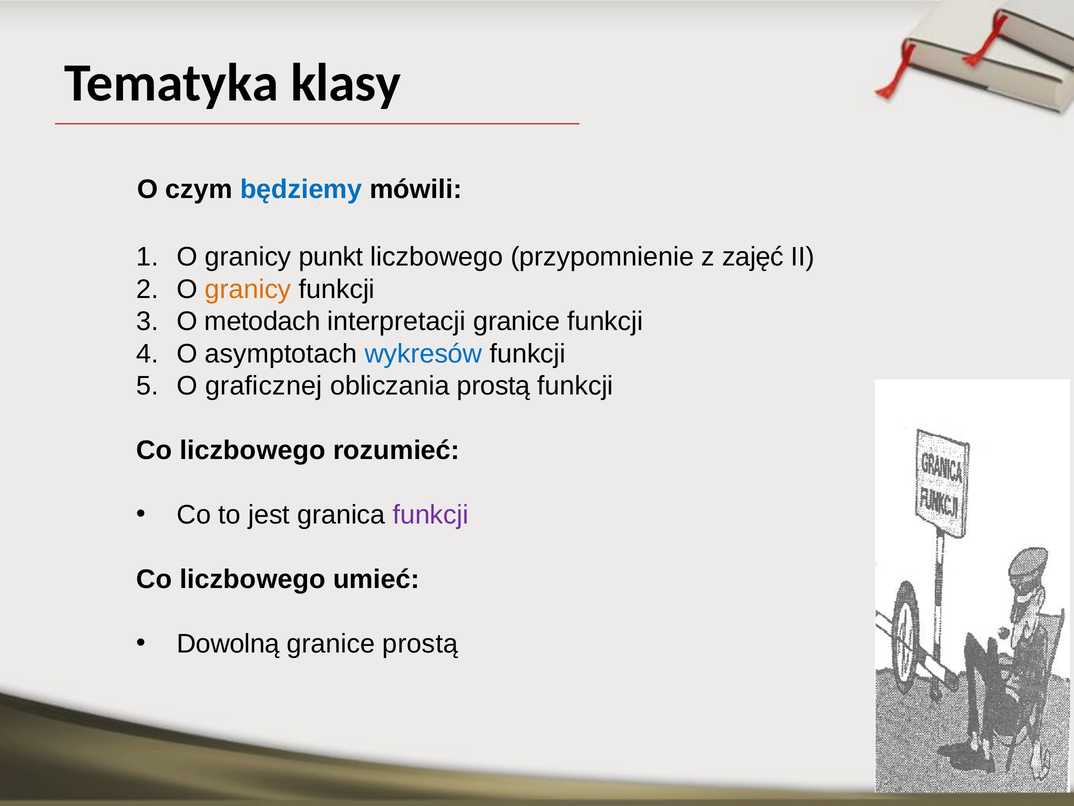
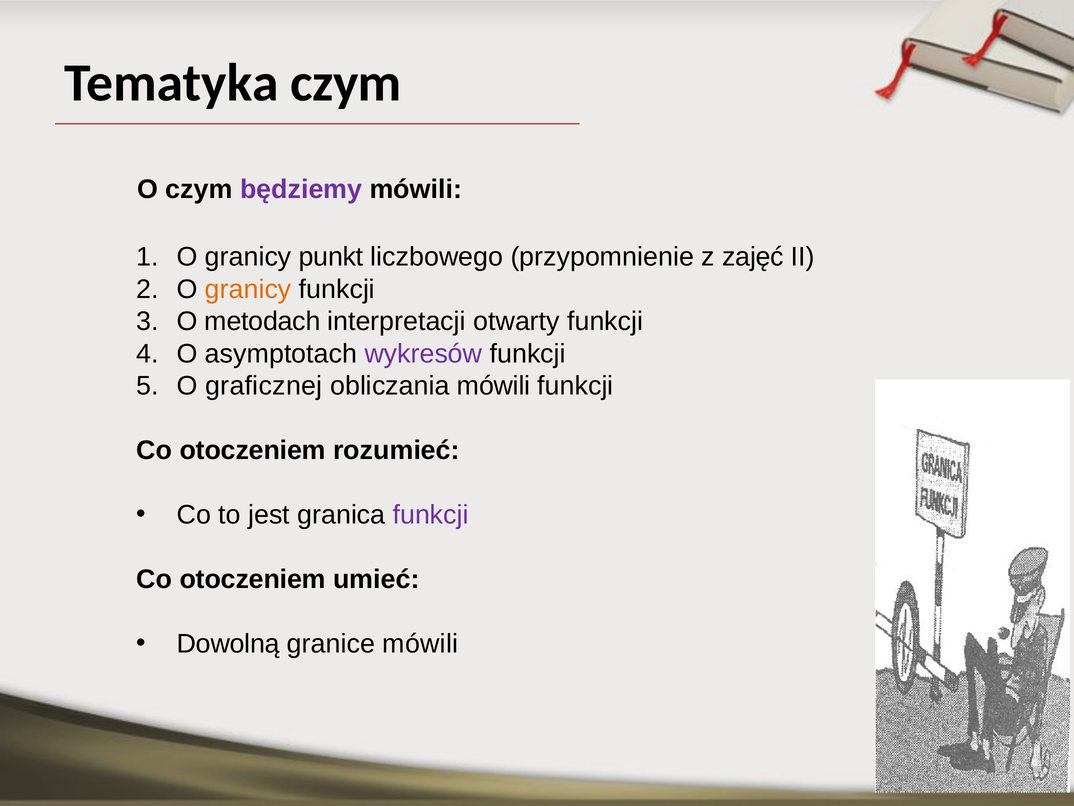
Tematyka klasy: klasy -> czym (346, 83)
będziemy colour: blue -> purple (301, 189)
interpretacji granice: granice -> otwarty (517, 321)
wykresów colour: blue -> purple (423, 354)
obliczania prostą: prostą -> mówili (494, 386)
liczbowego: liczbowego -> otoczeniem (253, 450)
liczbowego: liczbowego -> otoczeniem (253, 579)
granice prostą: prostą -> mówili (420, 643)
